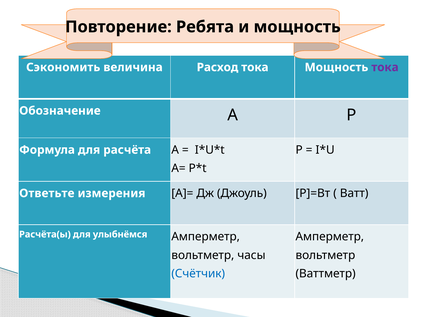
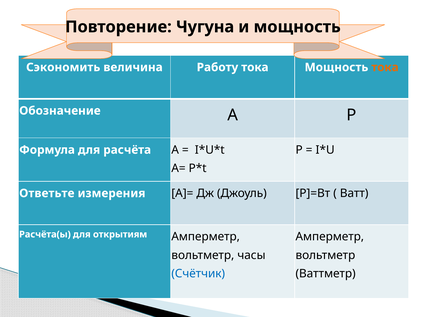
Ребята: Ребята -> Чугуна (205, 27)
Расход: Расход -> Работу (217, 67)
тока colour: purple -> orange (385, 67)
улыбнёмся: улыбнёмся -> открытиям (120, 235)
